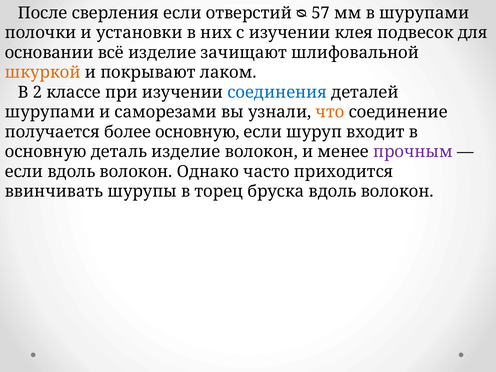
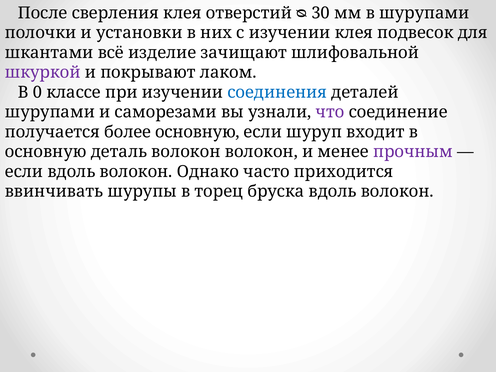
сверления если: если -> клея (182, 13)
57: 57 -> 30 (321, 13)
основании: основании -> шкантами (49, 53)
шкуркой colour: orange -> purple (43, 72)
2: 2 -> 0 (38, 92)
что colour: orange -> purple (330, 112)
деталь изделие: изделие -> волокон (186, 152)
